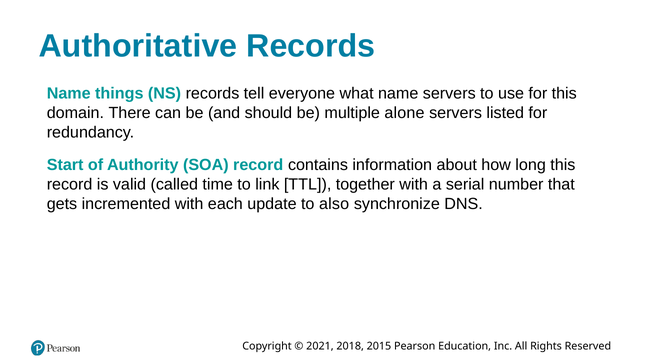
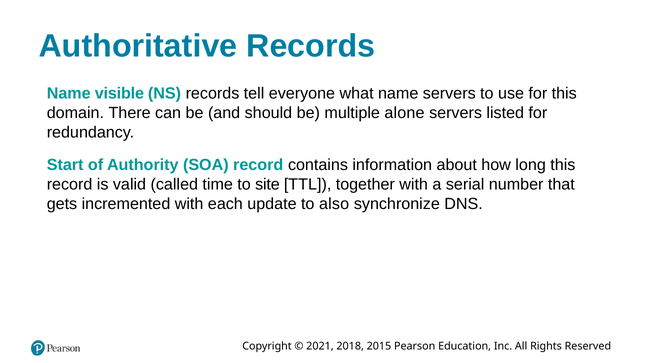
things: things -> visible (119, 94)
link: link -> site (267, 184)
